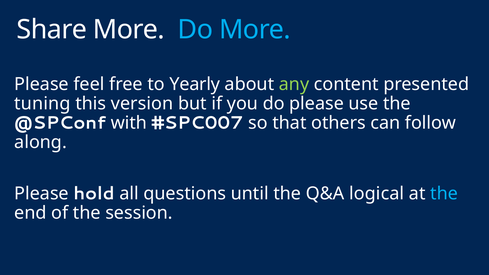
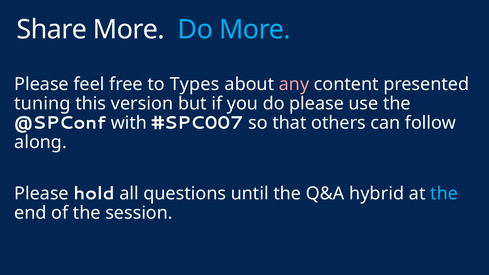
Yearly: Yearly -> Types (195, 84)
any colour: light green -> pink (294, 84)
logical: logical -> hybrid (377, 193)
